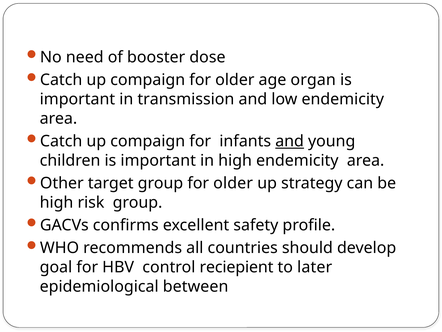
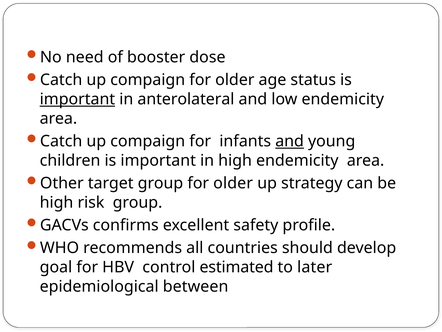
organ: organ -> status (313, 80)
important underline: none -> present (77, 99)
transmission: transmission -> anterolateral (186, 99)
reciepient: reciepient -> estimated (237, 267)
